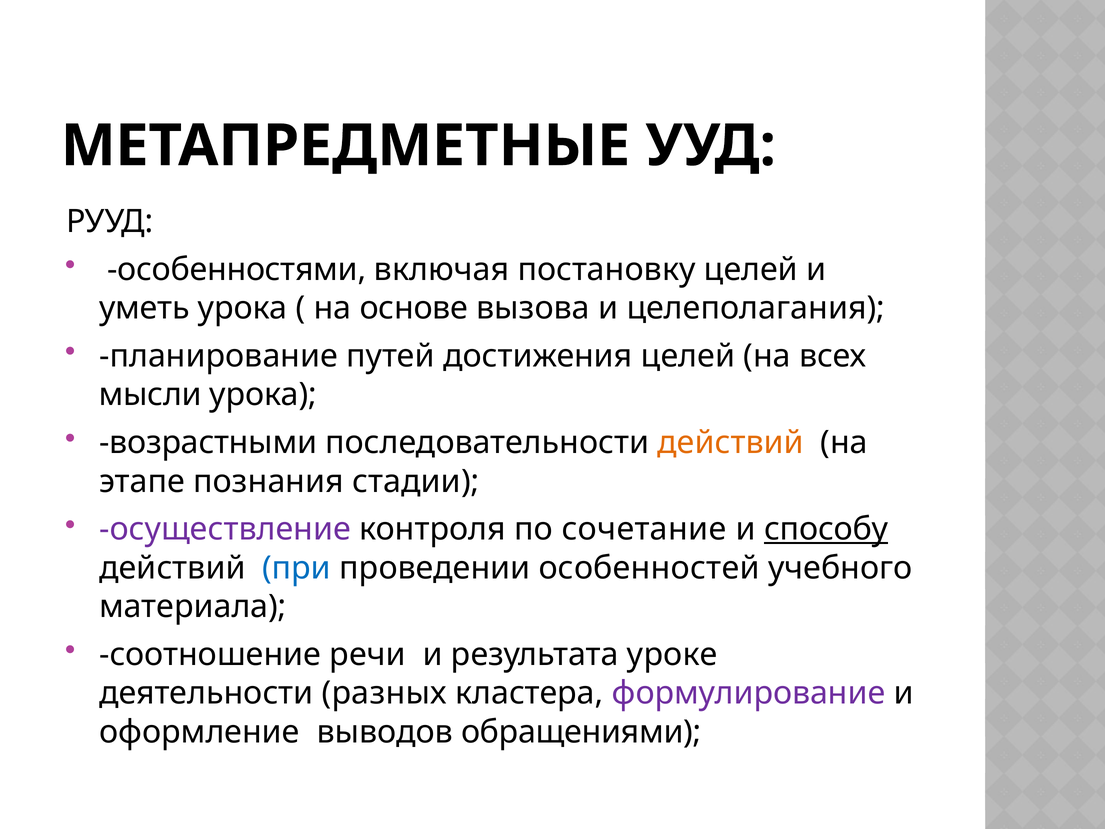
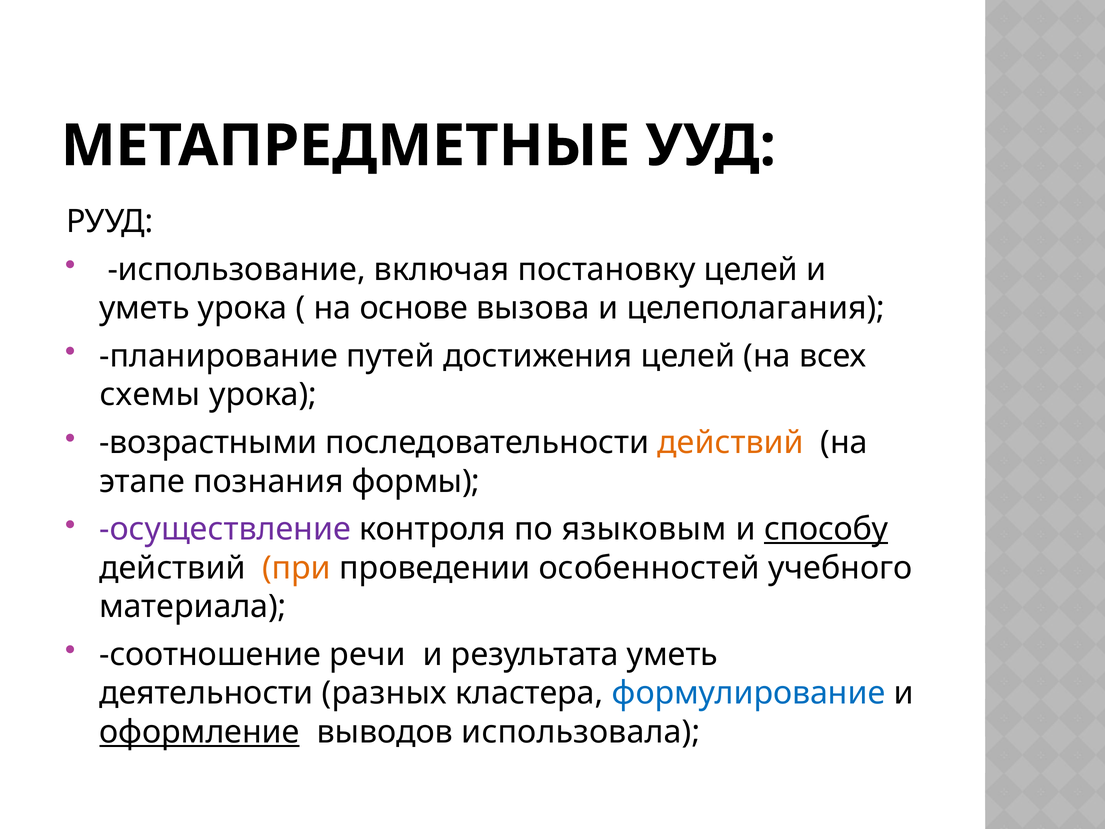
особенностями: особенностями -> использование (237, 269)
мысли: мысли -> схемы (150, 395)
стадии: стадии -> формы (416, 481)
сочетание: сочетание -> языковым (644, 529)
при colour: blue -> orange (297, 568)
результата уроке: уроке -> уметь (672, 654)
формулирование colour: purple -> blue (749, 693)
оформление underline: none -> present (199, 732)
обращениями: обращениями -> использовала (581, 732)
